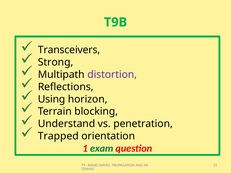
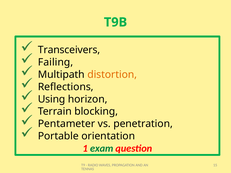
Strong: Strong -> Failing (56, 62)
distortion colour: purple -> orange (112, 75)
Understand: Understand -> Pentameter (67, 124)
Trapped: Trapped -> Portable (58, 136)
